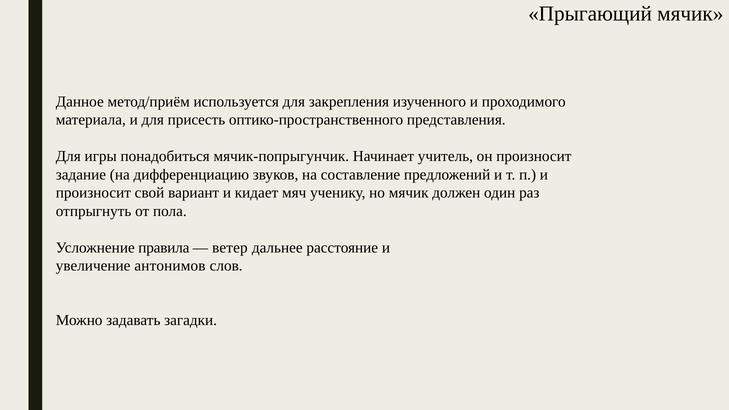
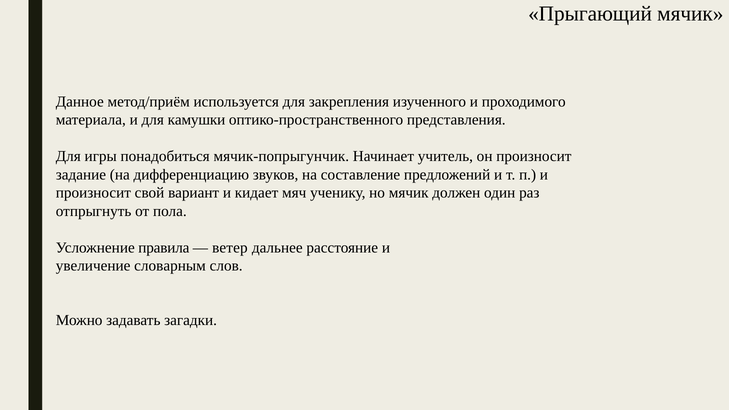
присесть: присесть -> камушки (197, 120)
антонимов: антонимов -> словарным (170, 266)
